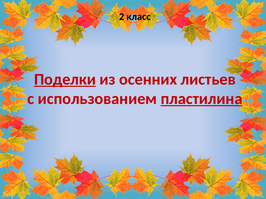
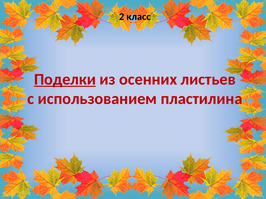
пластилина underline: present -> none (202, 99)
